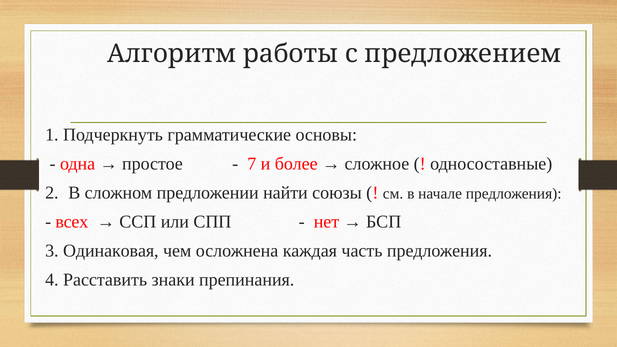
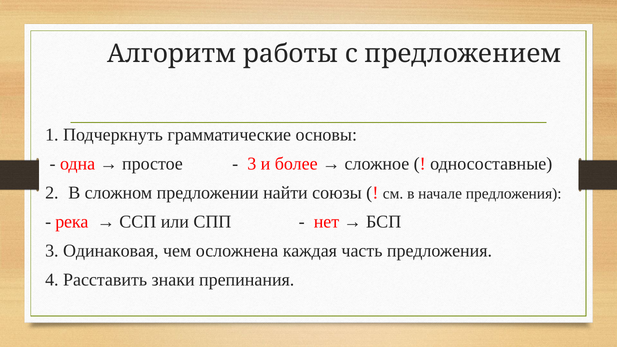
7: 7 -> 3 (252, 164)
всех: всех -> река (72, 222)
